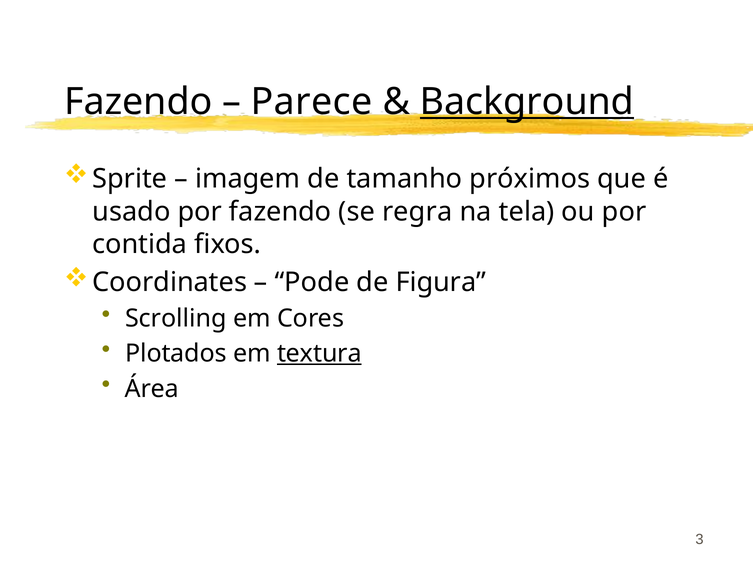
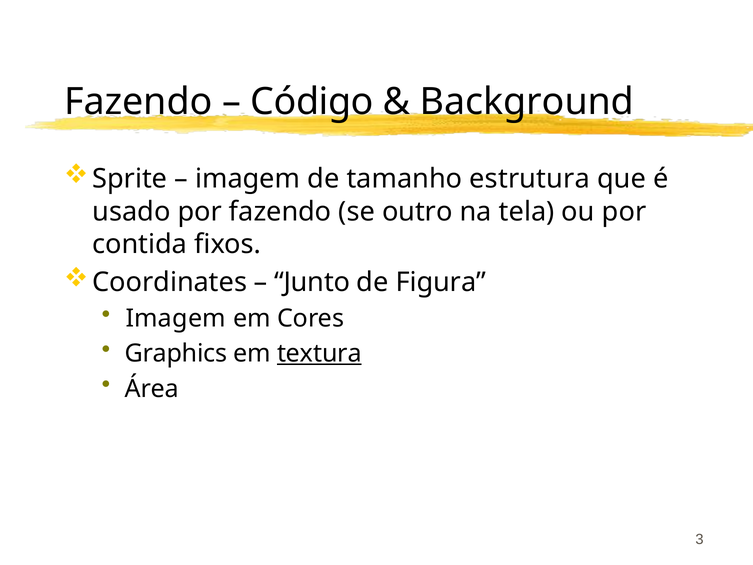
Parece: Parece -> Código (312, 102)
Background underline: present -> none (527, 102)
próximos: próximos -> estrutura (530, 179)
regra: regra -> outro (417, 211)
Pode: Pode -> Junto (312, 282)
Scrolling: Scrolling -> Imagem (176, 318)
Plotados: Plotados -> Graphics (176, 353)
